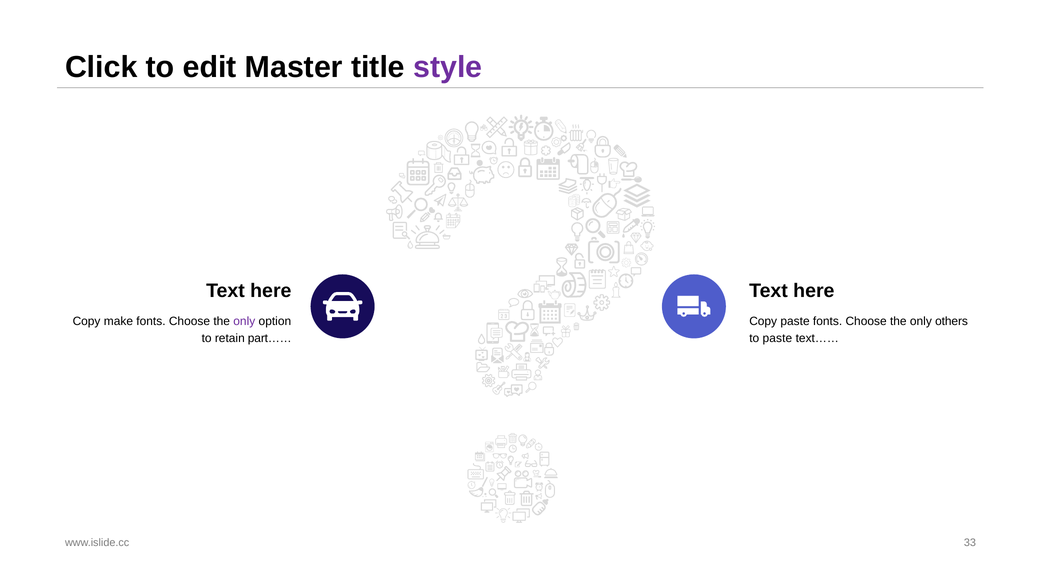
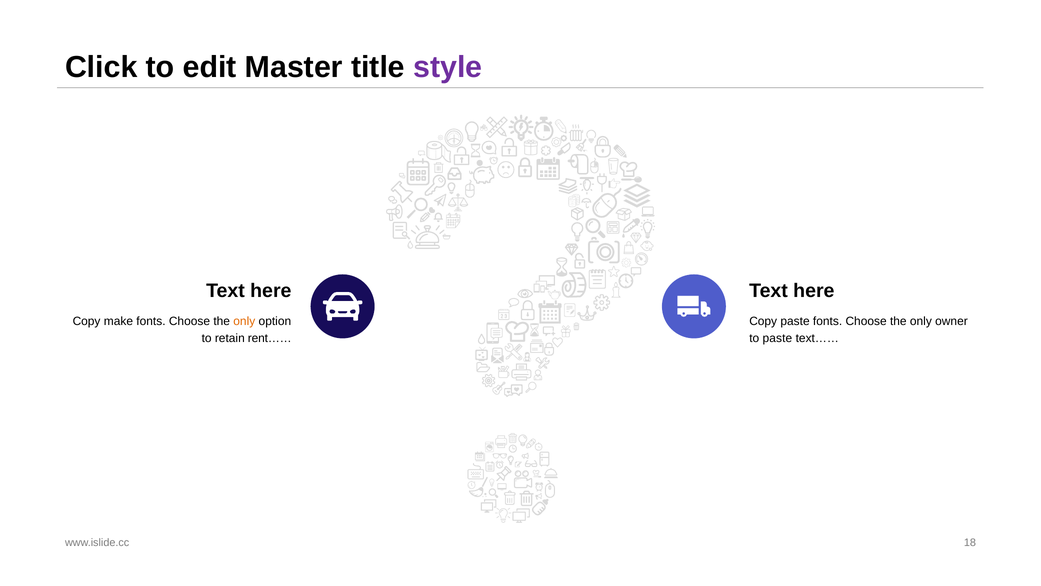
only colour: purple -> orange (244, 321)
others: others -> owner (951, 321)
part……: part…… -> rent…… (270, 338)
33: 33 -> 18 (970, 542)
